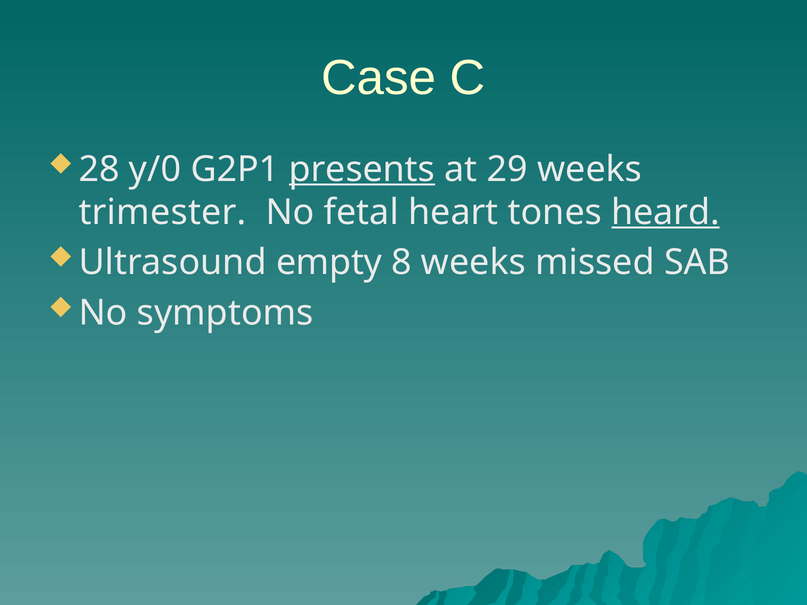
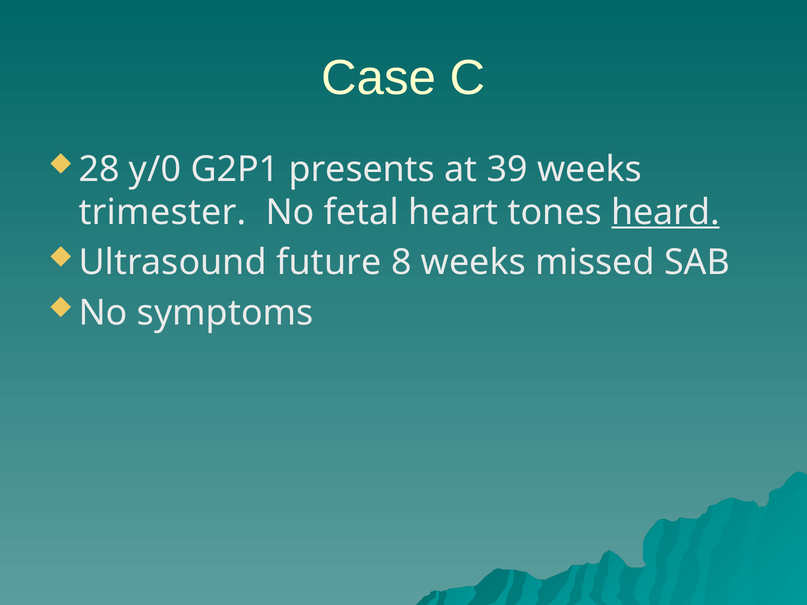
presents underline: present -> none (362, 169)
29: 29 -> 39 (507, 169)
empty: empty -> future (329, 263)
